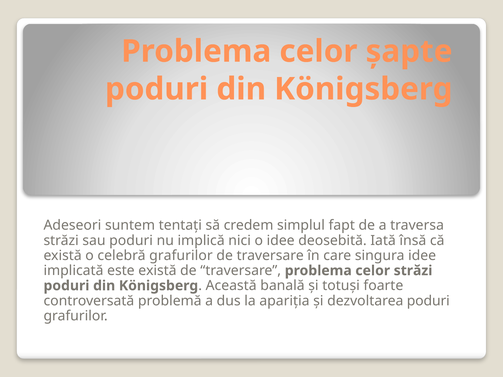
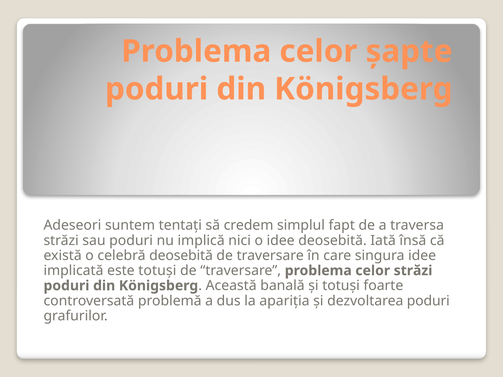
celebră grafurilor: grafurilor -> deosebită (181, 256)
este există: există -> totuşi (157, 271)
